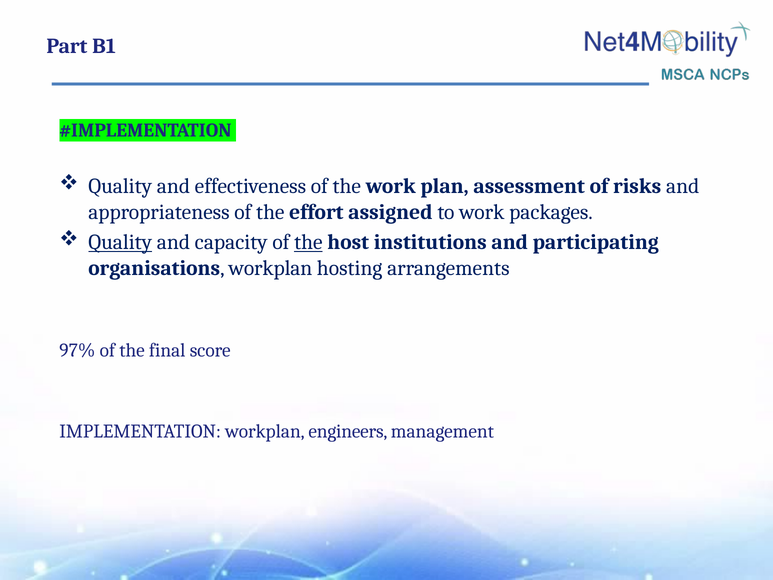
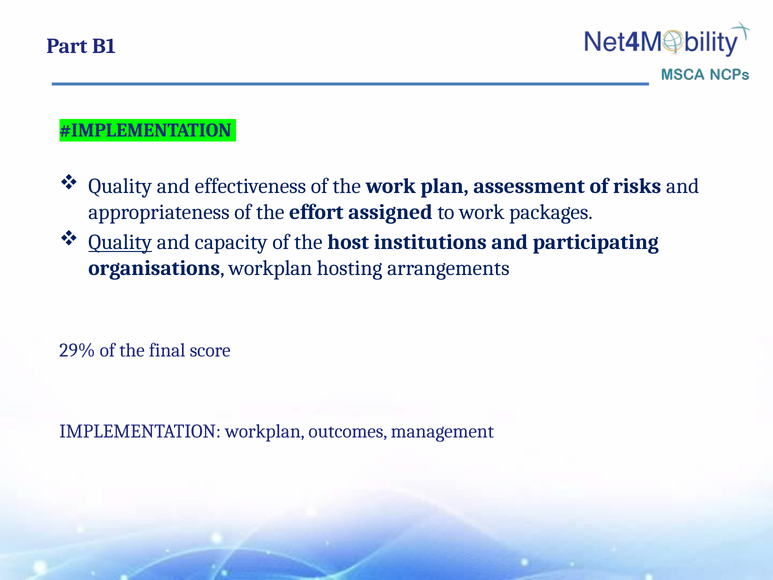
the underline: present -> none (308, 242)
97%: 97% -> 29% (77, 350)
engineers: engineers -> outcomes (348, 431)
